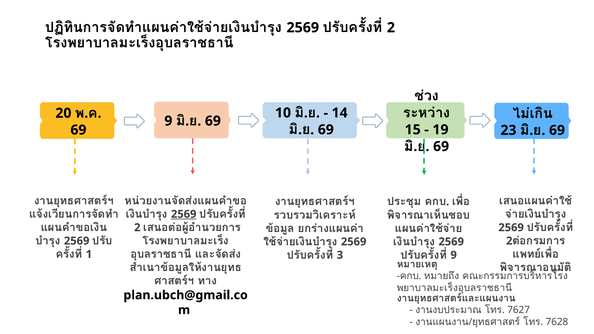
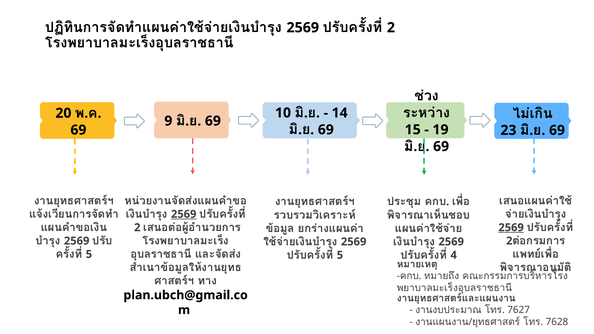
2569 underline: none -> present (511, 228)
1: 1 -> 5 (89, 254)
3: 3 -> 5 (340, 255)
9: 9 -> 4 (454, 255)
